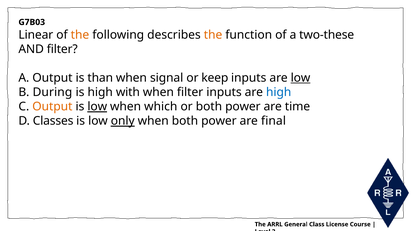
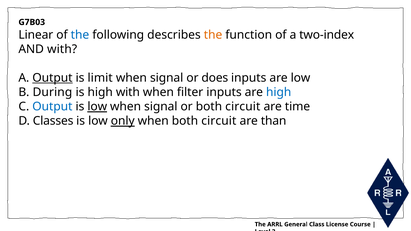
the colour: orange -> blue (80, 35)
two-these: two-these -> two-index (327, 35)
AND filter: filter -> with (62, 49)
Output underline: none -> present (52, 78)
than: than -> limit (100, 78)
keep: keep -> does (215, 78)
low underline: present -> none (301, 78)
Output colour: orange -> blue (52, 107)
which: which -> signal (161, 107)
or both power: power -> circuit (243, 107)
when both power: power -> circuit (219, 121)
final: final -> than (274, 121)
